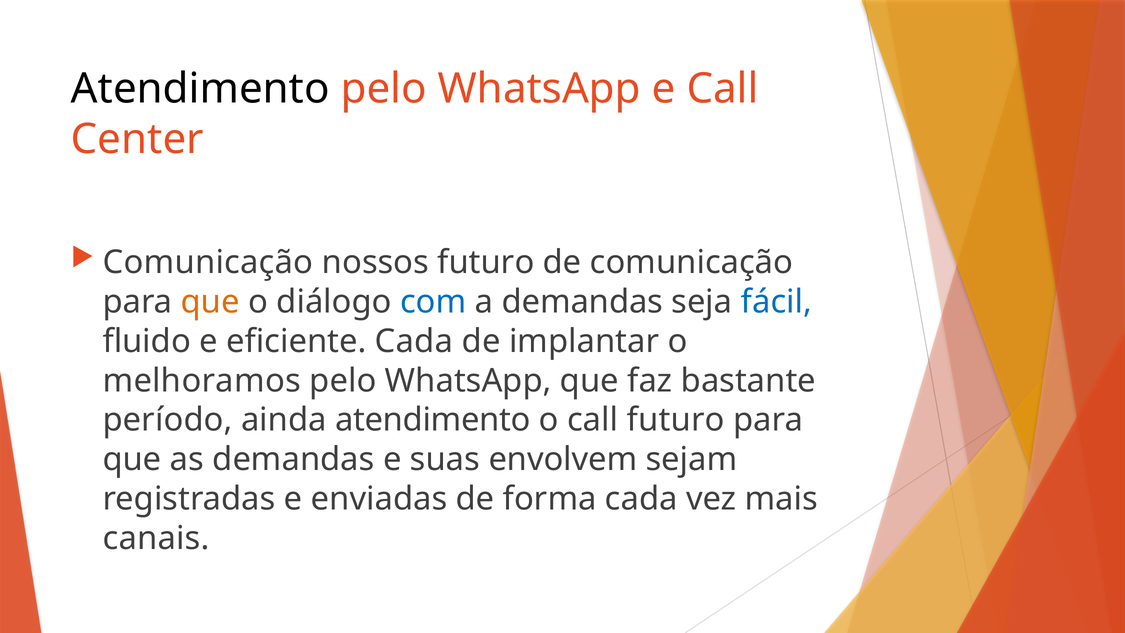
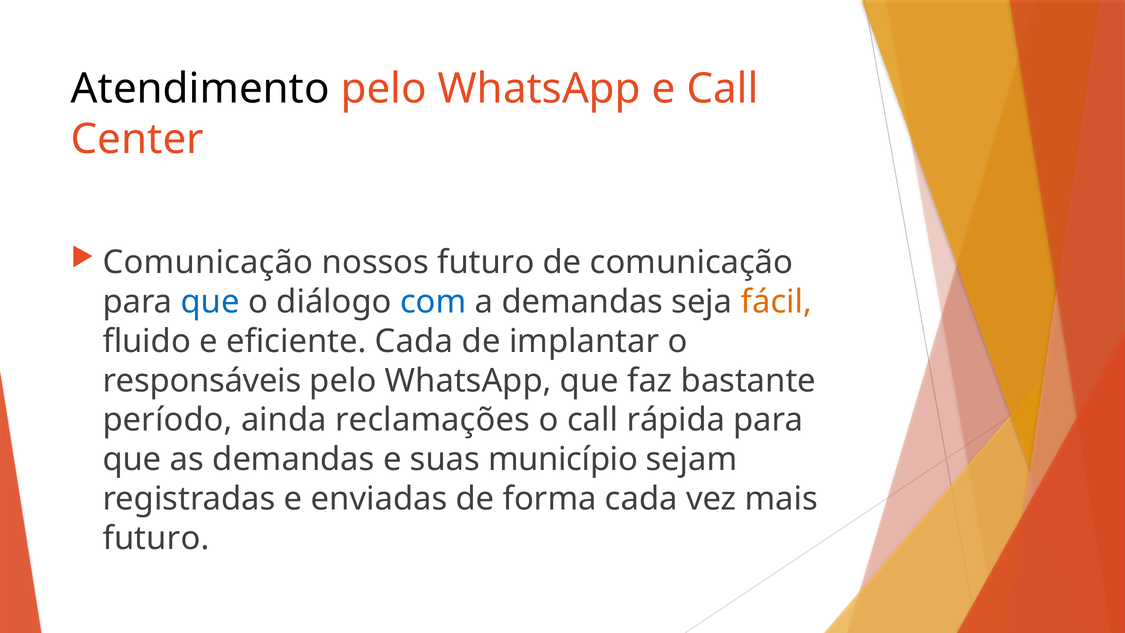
que colour: orange -> blue (210, 302)
fácil colour: blue -> orange (776, 302)
melhoramos: melhoramos -> responsáveis (202, 381)
ainda atendimento: atendimento -> reclamações (433, 420)
call futuro: futuro -> rápida (676, 420)
envolvem: envolvem -> município (563, 459)
canais: canais -> futuro (156, 538)
